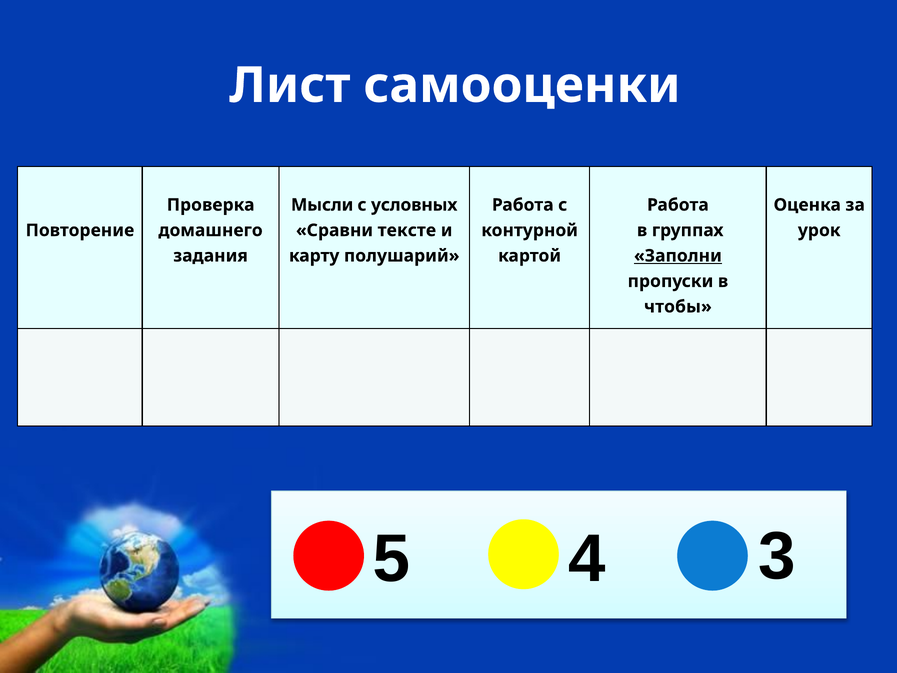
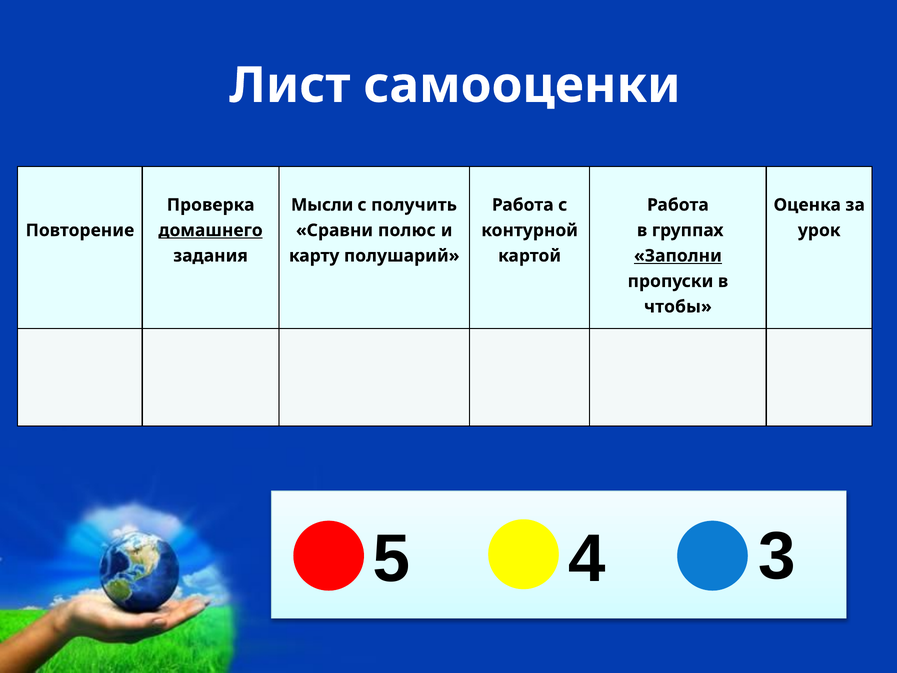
условных: условных -> получить (414, 205)
домашнего underline: none -> present (211, 230)
тексте: тексте -> полюс (407, 230)
